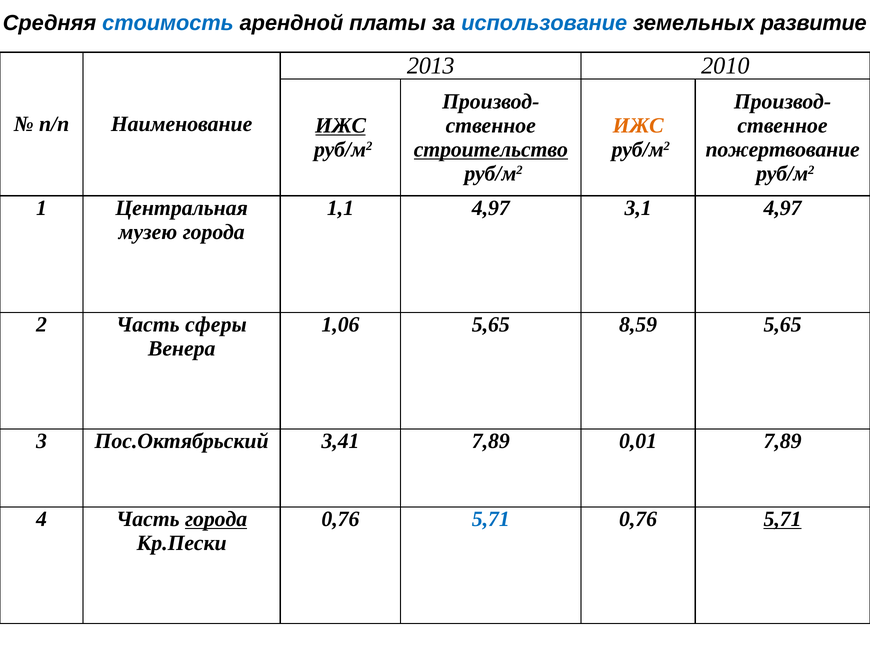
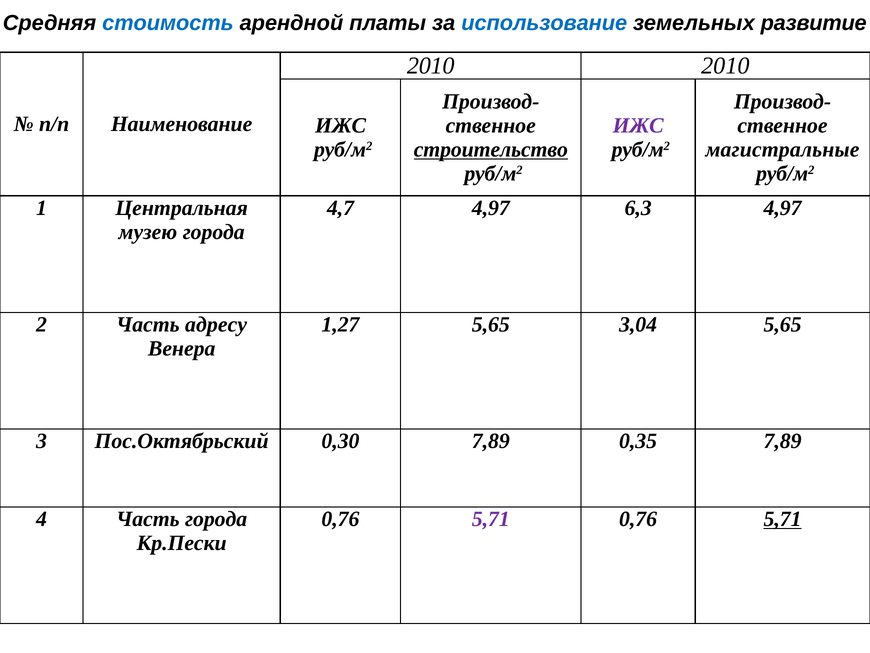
2013: 2013 -> 2010 (431, 66)
ИЖС underline: present -> none (341, 125)
ИЖС colour: orange -> purple (638, 125)
пожертвование: пожертвование -> магистральные (782, 150)
1,1: 1,1 -> 4,7 (340, 208)
3,1: 3,1 -> 6,3 (638, 208)
сферы: сферы -> адресу (216, 324)
1,06: 1,06 -> 1,27 (340, 324)
8,59: 8,59 -> 3,04 (638, 324)
3,41: 3,41 -> 0,30 (340, 441)
0,01: 0,01 -> 0,35 (638, 441)
города underline: present -> none (216, 519)
5,71 colour: blue -> purple (491, 519)
